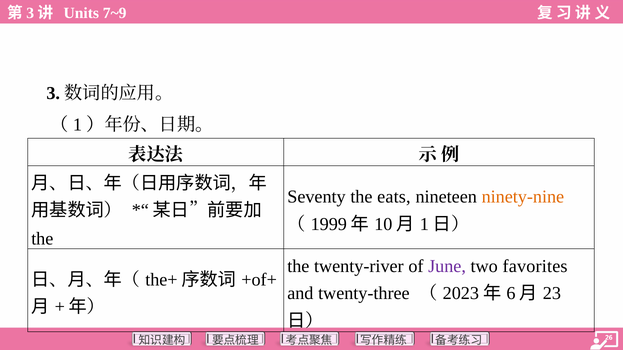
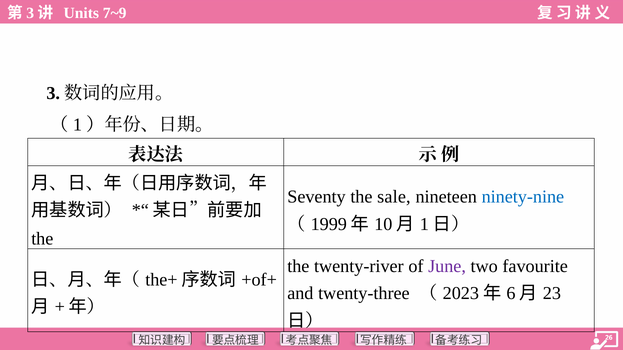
eats: eats -> sale (394, 197)
ninety-nine colour: orange -> blue (523, 197)
favorites: favorites -> favourite (535, 266)
